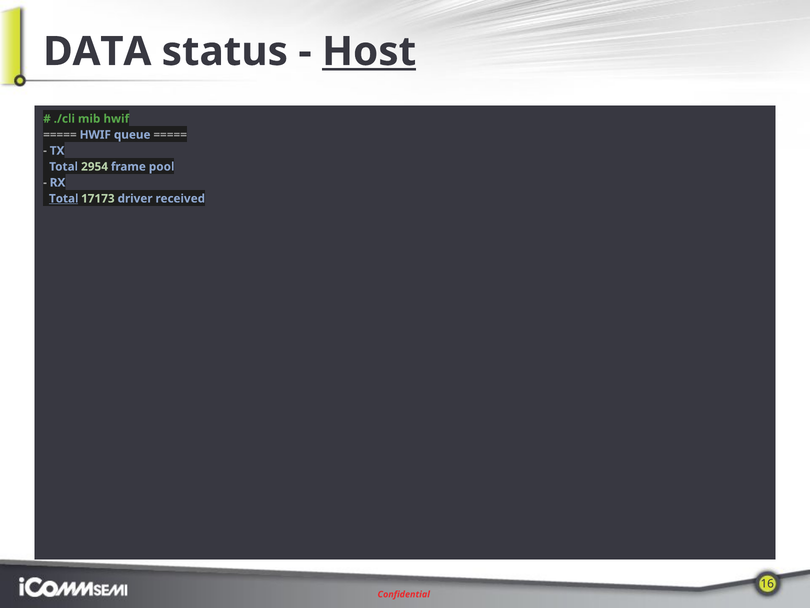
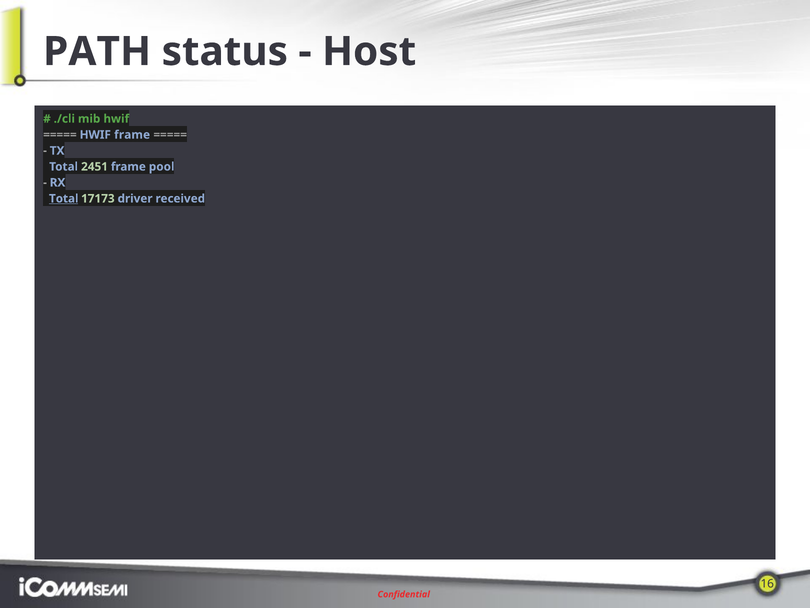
DATA: DATA -> PATH (97, 52)
Host underline: present -> none (369, 52)
HWIF queue: queue -> frame (132, 135)
2954: 2954 -> 2451 (95, 167)
